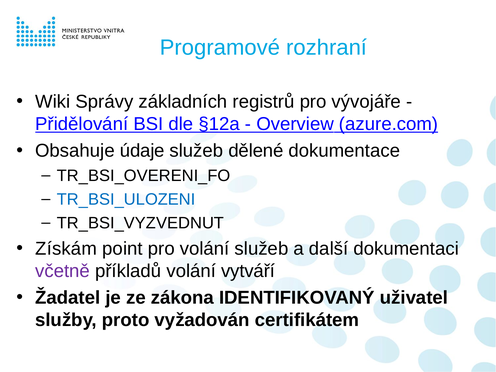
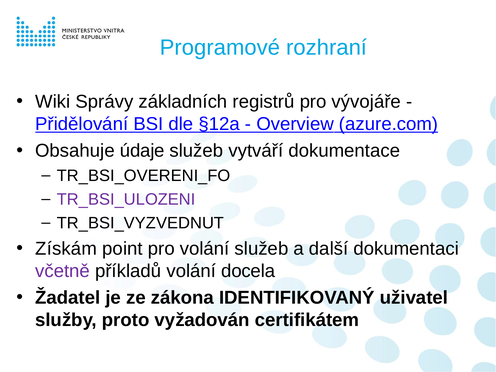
dělené: dělené -> vytváří (256, 151)
TR_BSI_ULOZENI colour: blue -> purple (126, 199)
vytváří: vytváří -> docela (248, 271)
